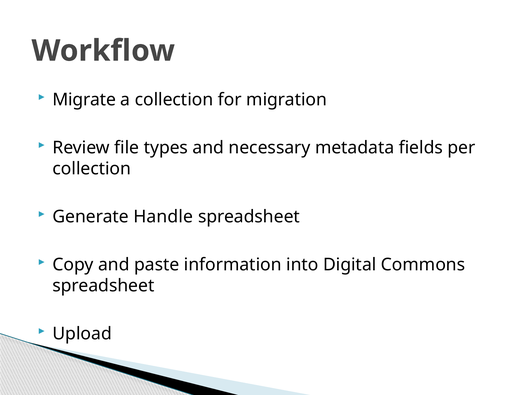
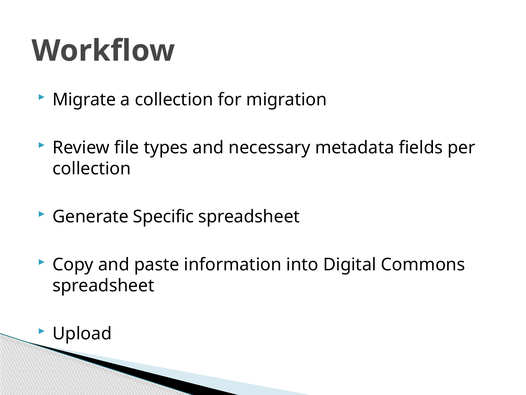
Handle: Handle -> Specific (163, 216)
